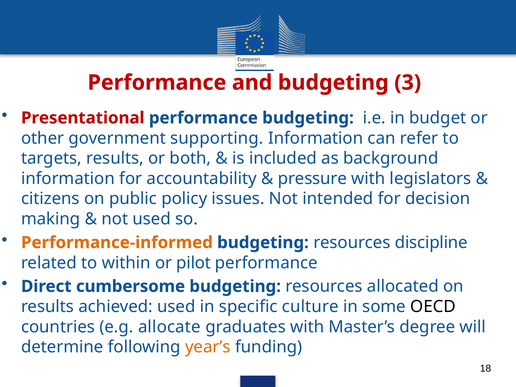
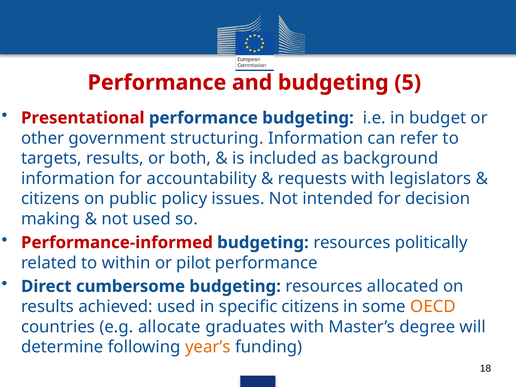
3: 3 -> 5 (408, 83)
supporting: supporting -> structuring (217, 138)
pressure: pressure -> requests (312, 179)
Performance-informed colour: orange -> red (117, 243)
discipline: discipline -> politically (431, 243)
specific culture: culture -> citizens (310, 307)
OECD colour: black -> orange (433, 307)
